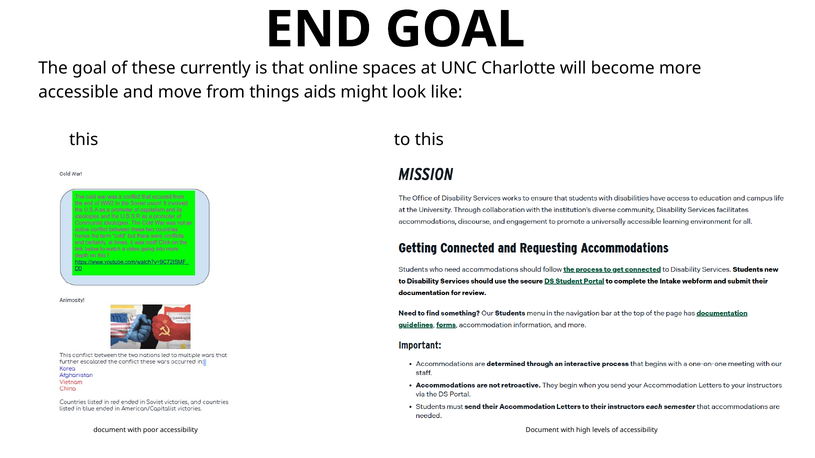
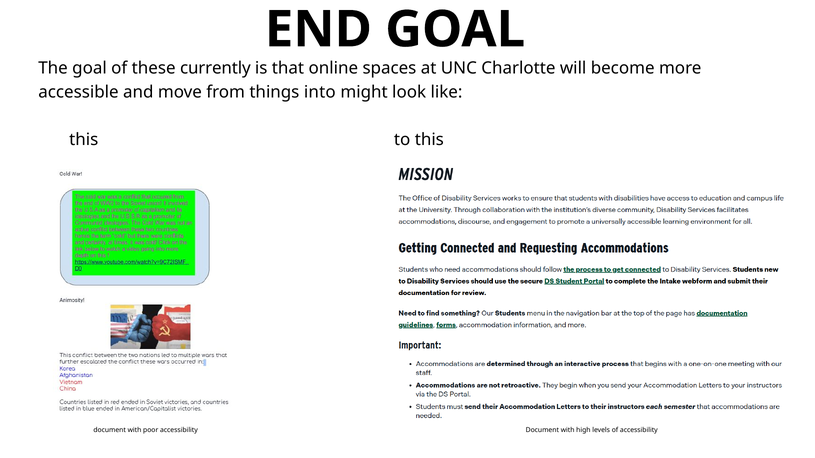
aids: aids -> into (320, 92)
